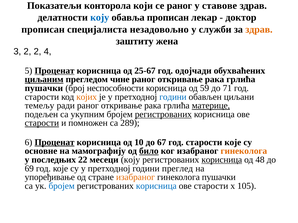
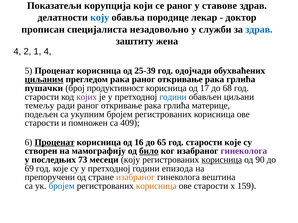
конторола: конторола -> корупција (108, 6)
обавља прописан: прописан -> породице (168, 18)
здрав colour: orange -> blue (259, 29)
3: 3 -> 4 (17, 52)
2 2: 2 -> 1 (37, 52)
Проценат underline: present -> none (55, 71)
25-67: 25-67 -> 25-39 (145, 71)
прегледом чине: чине -> рака (120, 80)
неспособности: неспособности -> продуктивност (115, 88)
59: 59 -> 17 (205, 88)
71: 71 -> 68 (227, 88)
којих colour: orange -> purple (87, 97)
материце underline: present -> none (211, 106)
регистрованих underline: present -> none (163, 115)
старости underline: present -> none (42, 123)
289: 289 -> 409 (130, 123)
10: 10 -> 16 (139, 143)
67: 67 -> 65 (162, 143)
основне: основне -> створен (41, 151)
гинеколога colour: orange -> purple (244, 151)
22: 22 -> 73 (83, 160)
48: 48 -> 90 (260, 160)
преглед: преглед -> епизода (177, 169)
упоређивање: упоређивање -> препоручени (50, 178)
гинеколога пушачки: пушачки -> вештина (219, 178)
корисница colour: blue -> orange (156, 186)
105: 105 -> 159 (247, 186)
